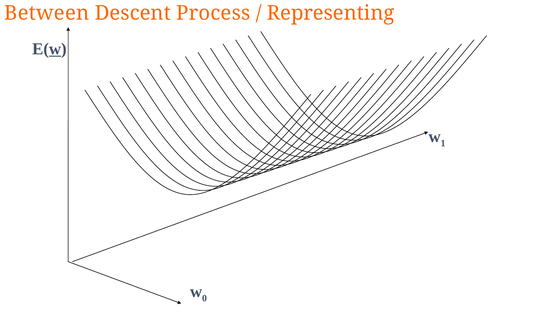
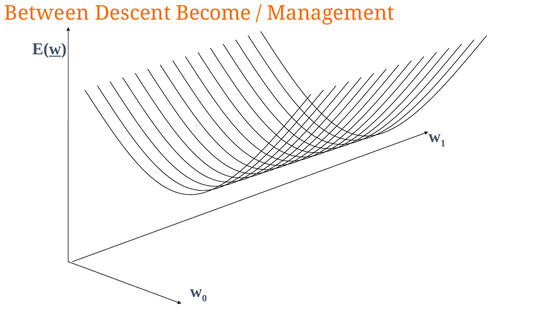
Process: Process -> Become (213, 13)
Representing: Representing -> Management (331, 13)
